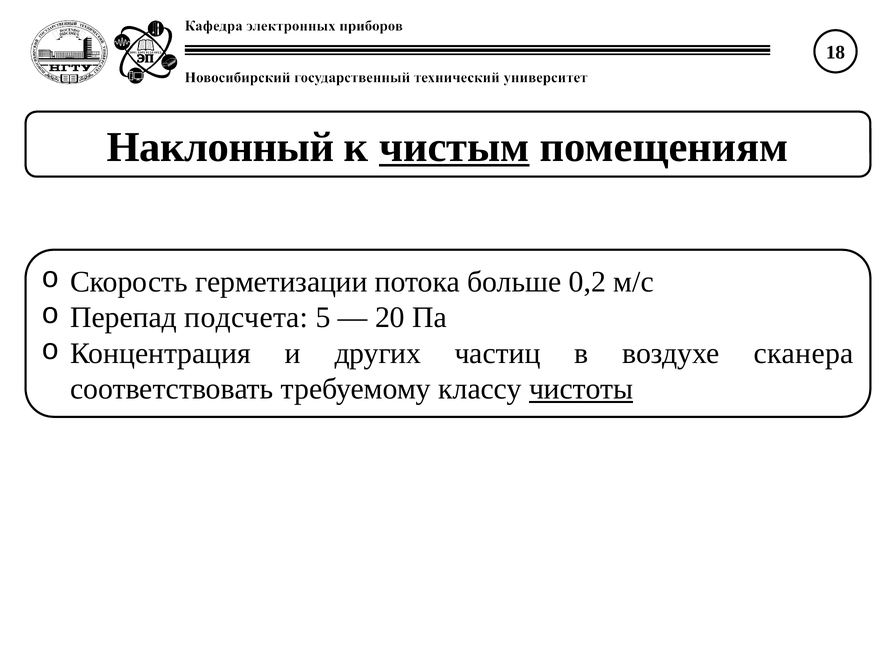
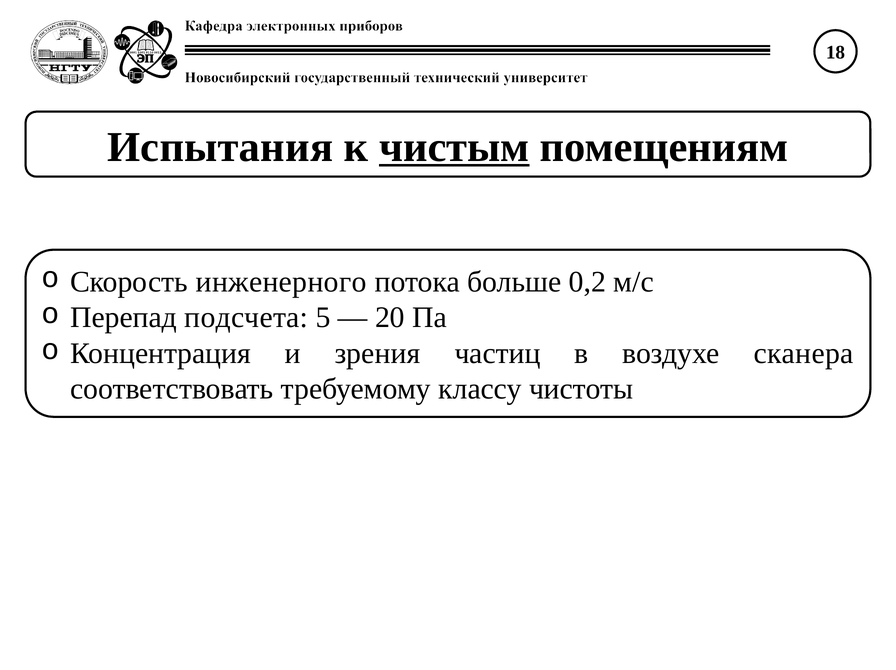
Наклонный: Наклонный -> Испытания (220, 147)
герметизации: герметизации -> инженерного (281, 282)
других: других -> зрения (378, 353)
чистоты underline: present -> none (581, 389)
